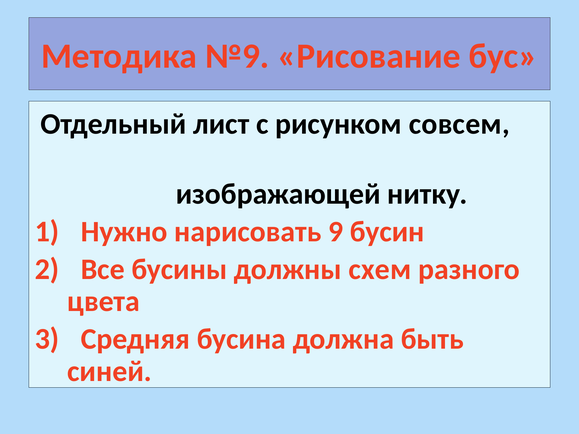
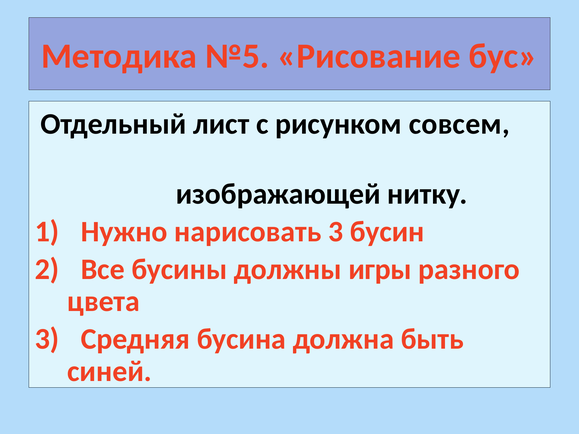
№9: №9 -> №5 (237, 56)
нарисовать 9: 9 -> 3 (336, 232)
схем: схем -> игры (380, 270)
